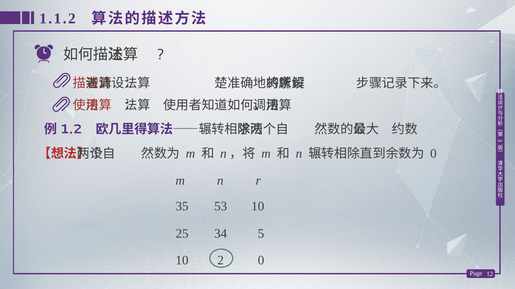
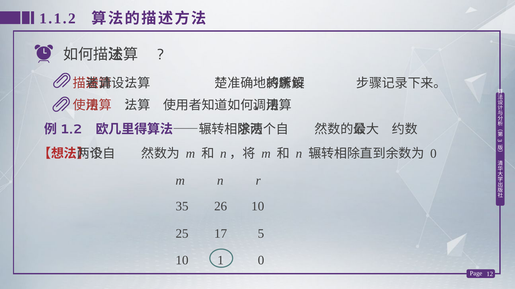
53: 53 -> 26 (221, 207)
34: 34 -> 17 (221, 234)
2: 2 -> 1 (221, 261)
